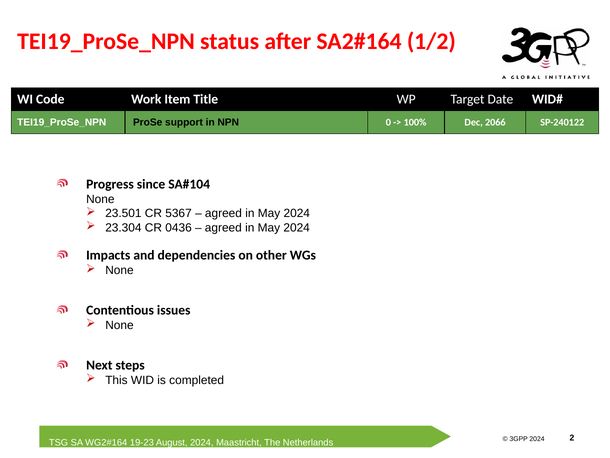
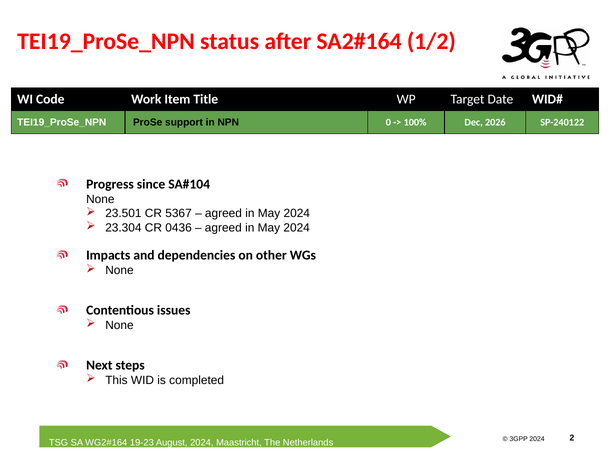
2066: 2066 -> 2026 (495, 122)
